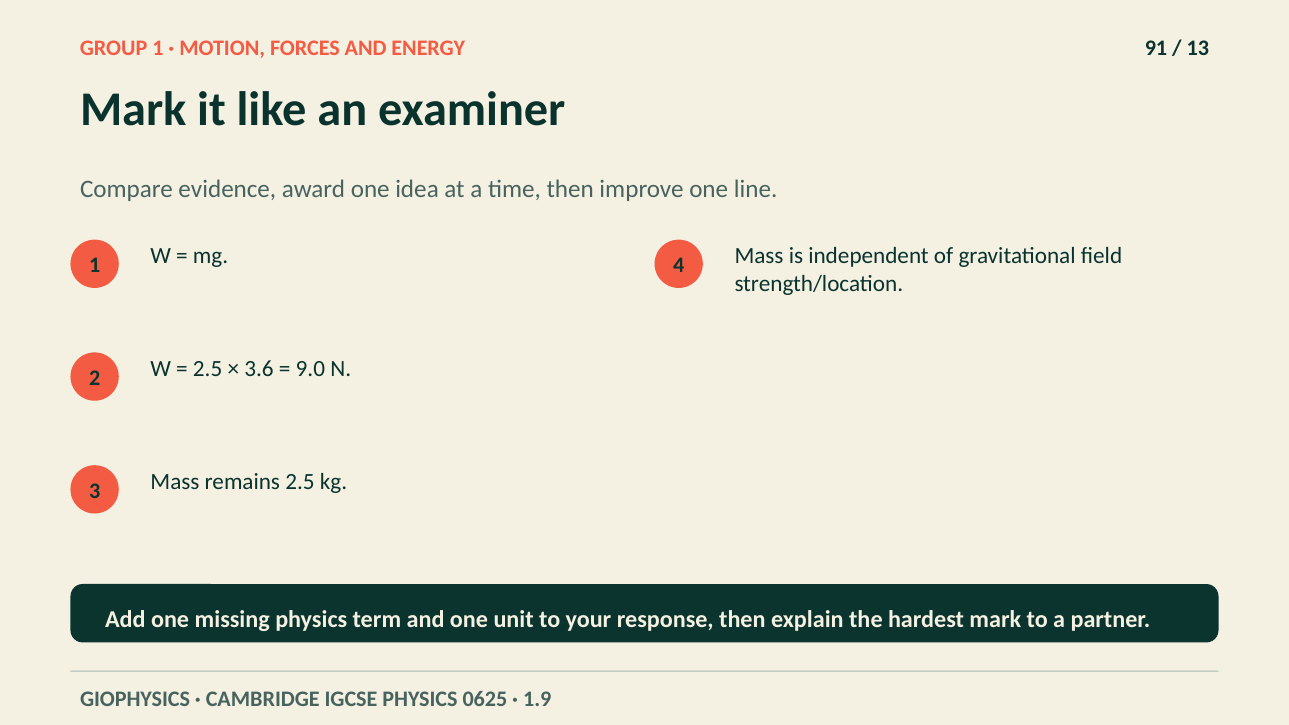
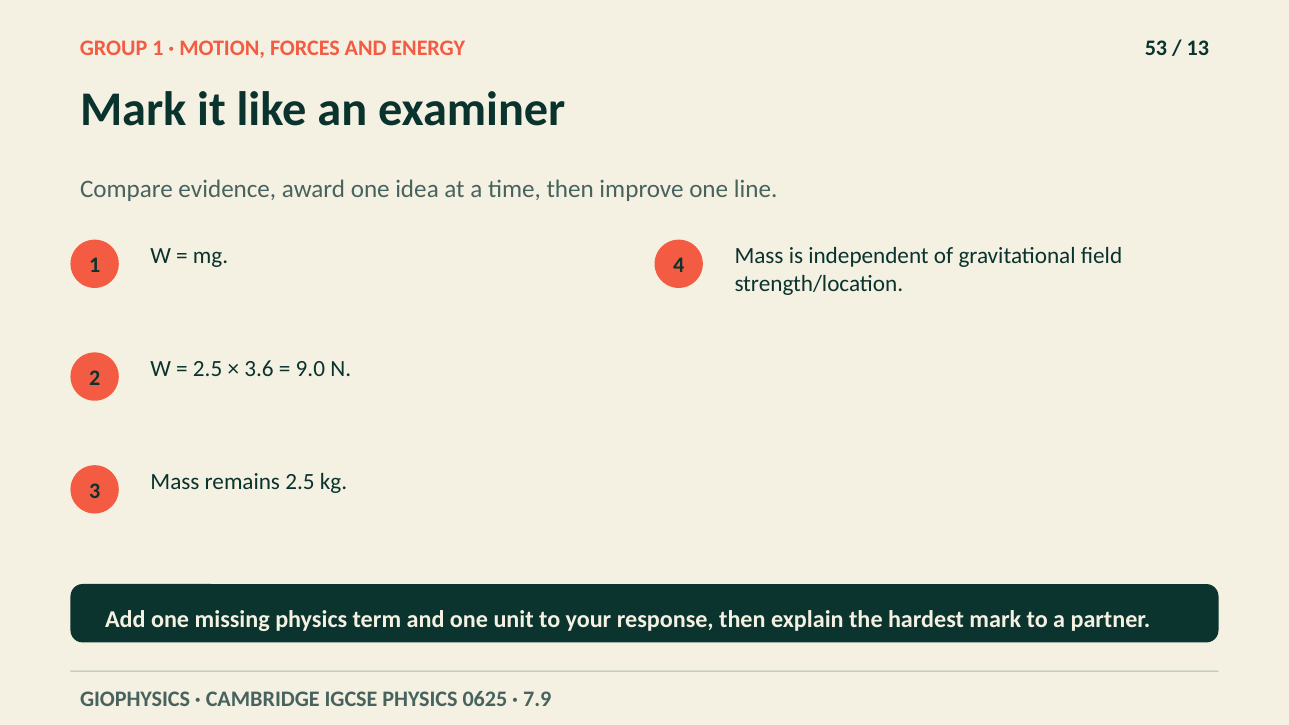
91: 91 -> 53 (1156, 48)
1.9: 1.9 -> 7.9 (537, 699)
